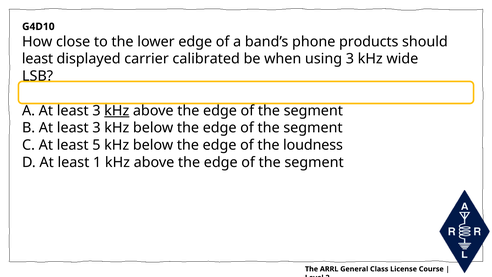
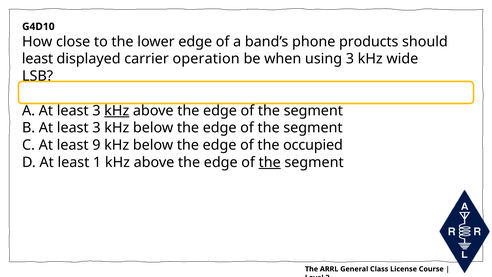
calibrated: calibrated -> operation (206, 59)
5: 5 -> 9 (96, 145)
loudness: loudness -> occupied (313, 145)
the underline: none -> present (270, 162)
